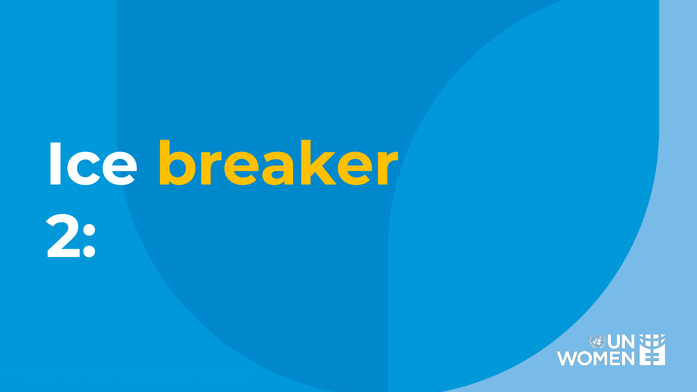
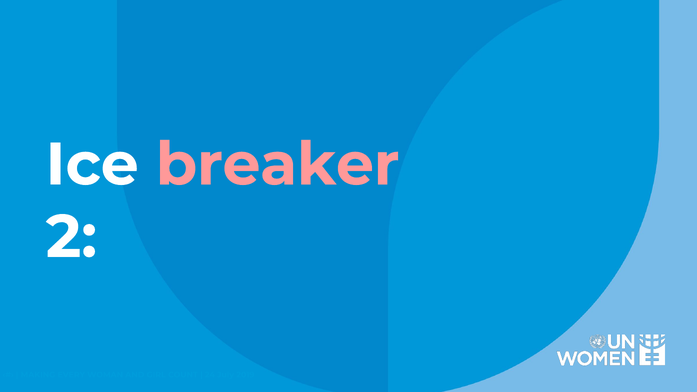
breaker colour: yellow -> pink (278, 165)
